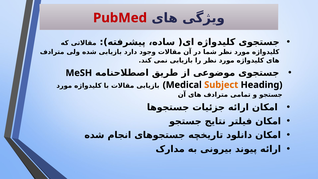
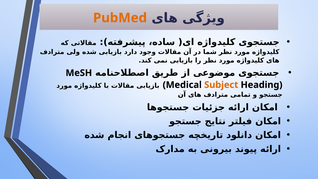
PubMed colour: red -> orange (120, 18)
